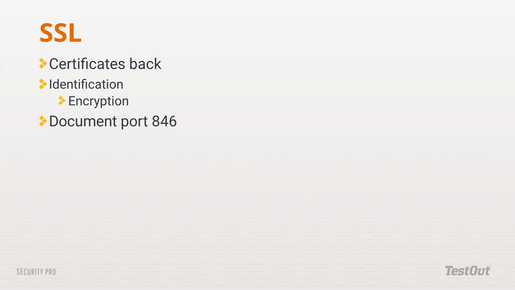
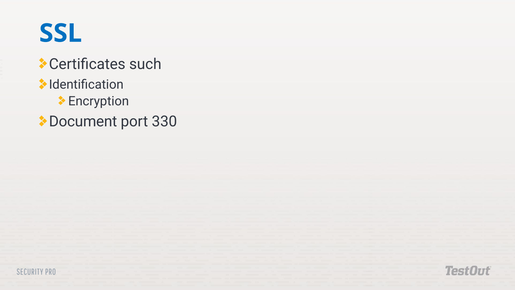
SSL colour: orange -> blue (61, 33)
back: back -> such (145, 64)
846: 846 -> 330 (164, 121)
